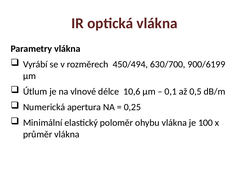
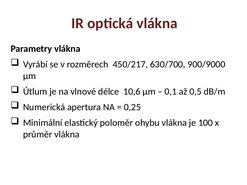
450/494: 450/494 -> 450/217 (130, 64)
900/6199: 900/6199 -> 900/9000 (206, 64)
